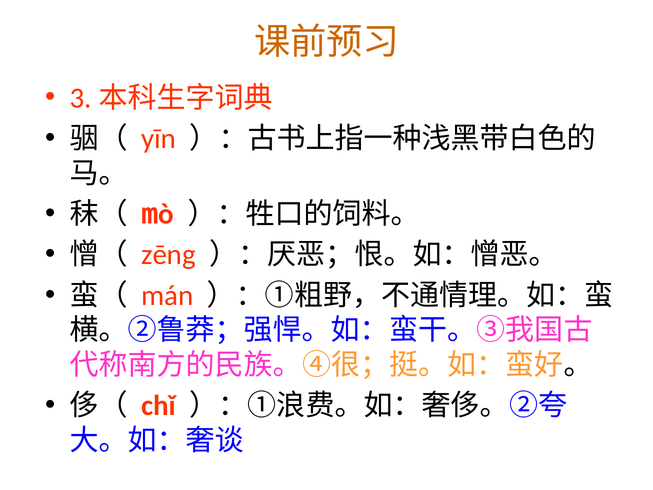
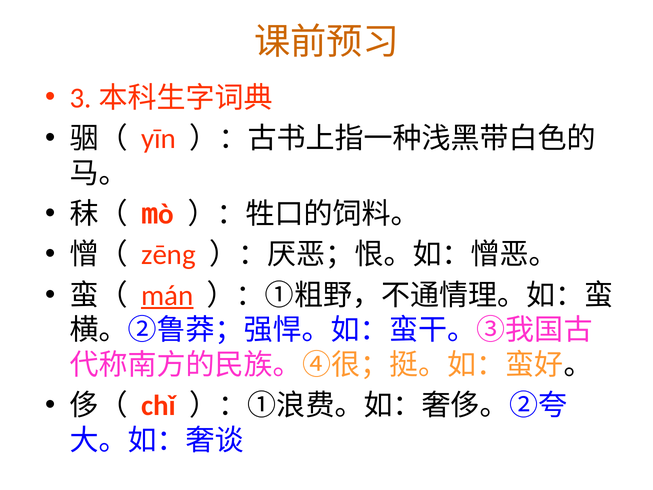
mán underline: none -> present (167, 295)
